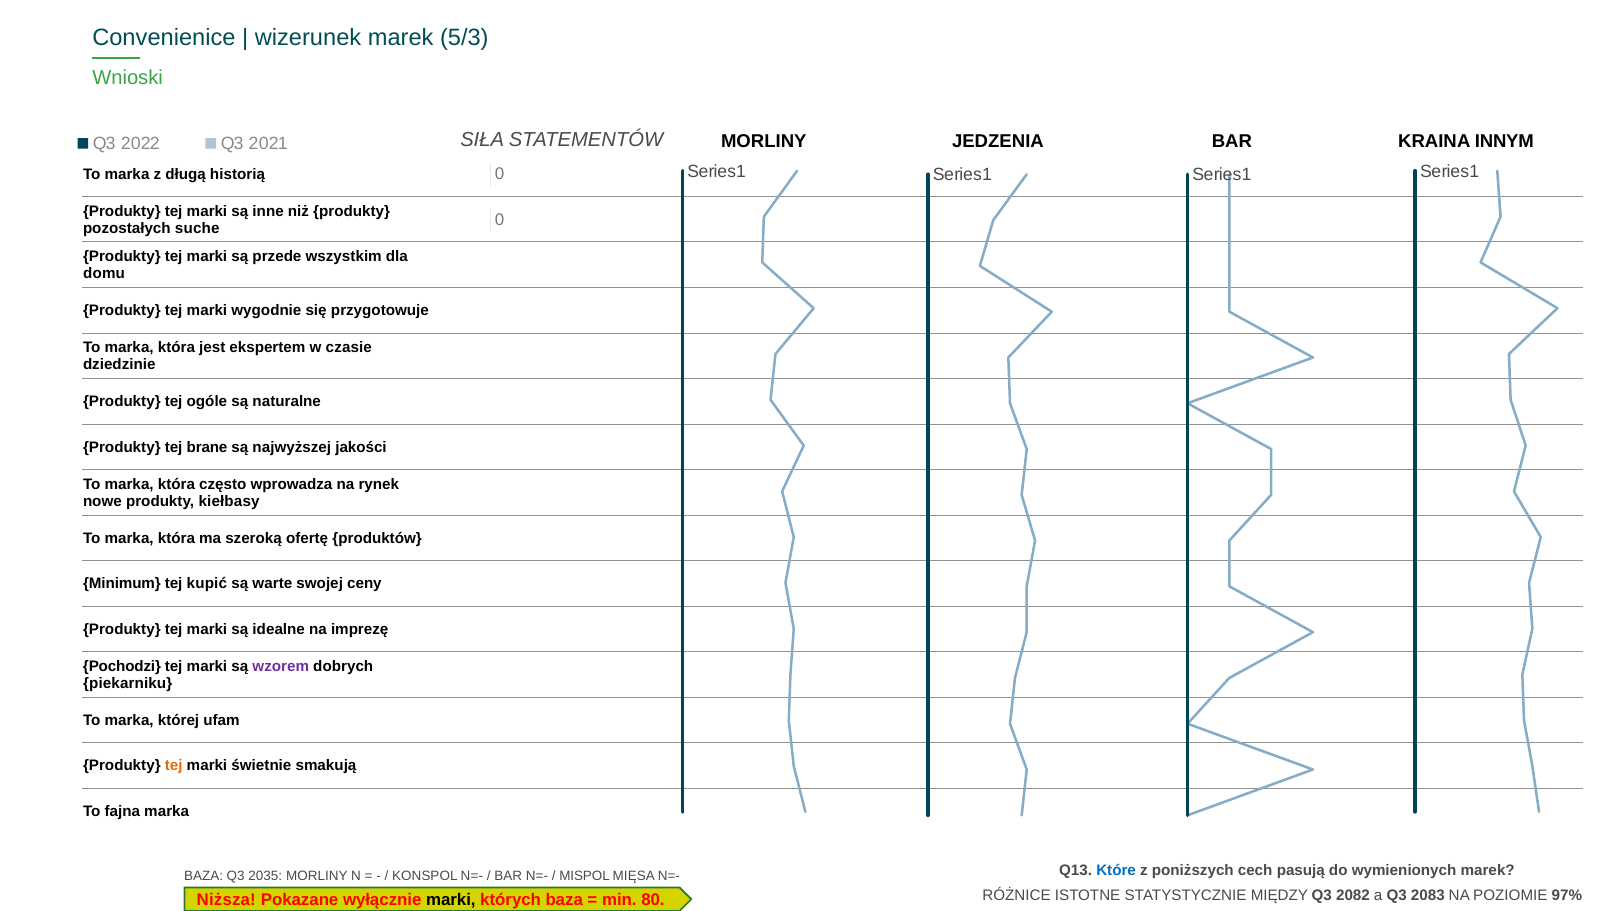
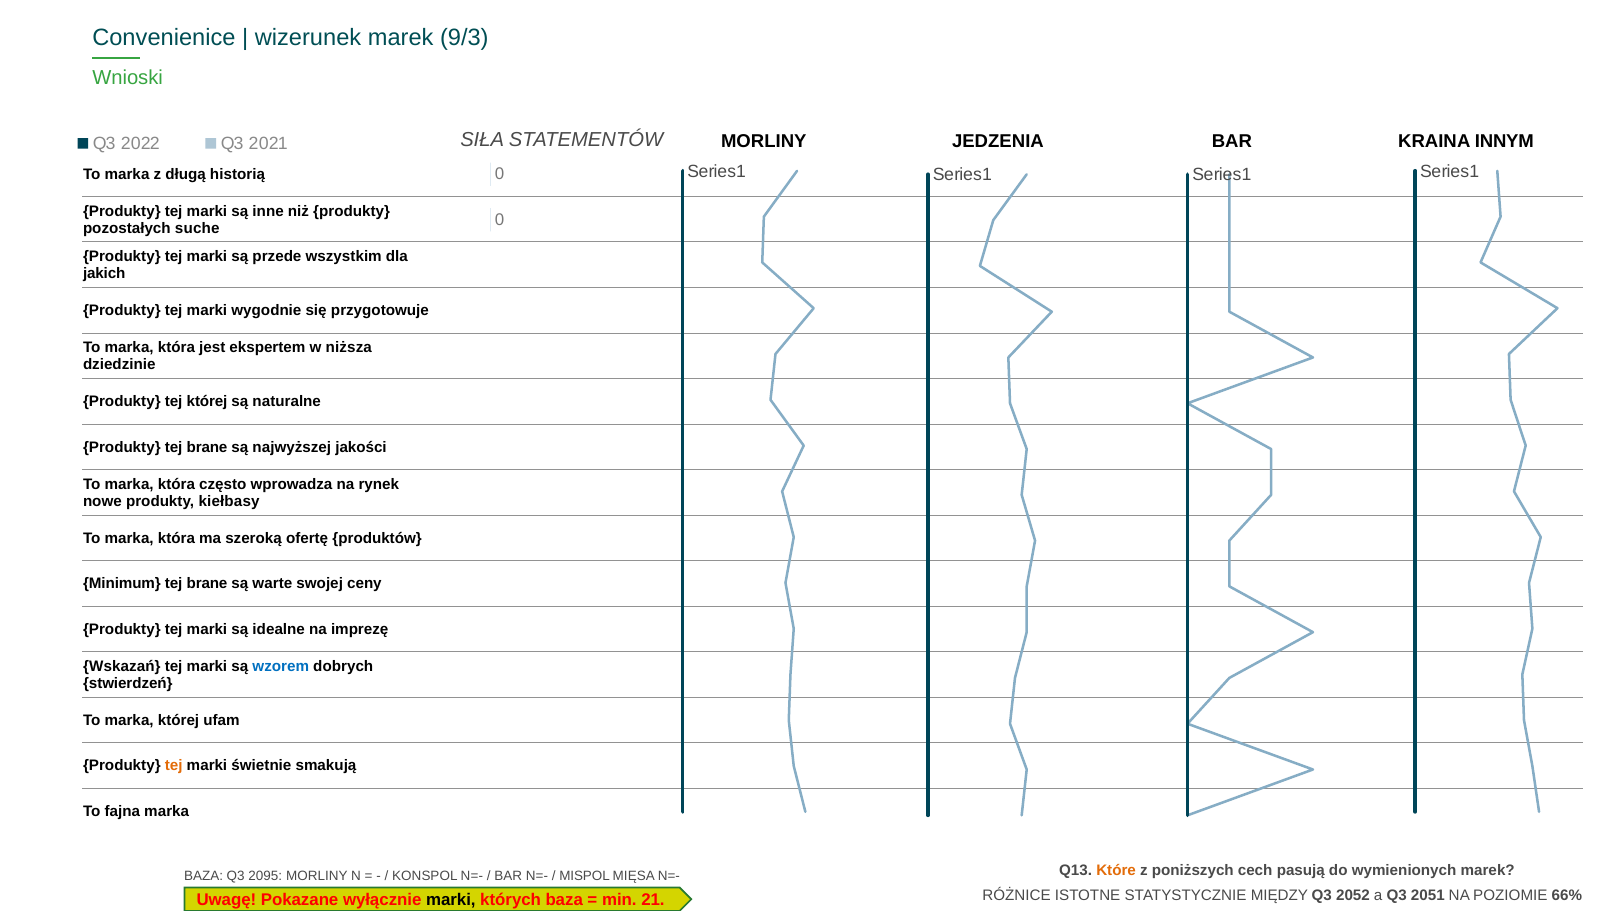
5/3: 5/3 -> 9/3 (464, 38)
domu: domu -> jakich (104, 274)
czasie: czasie -> niższa (349, 348)
tej ogóle: ogóle -> której (207, 402)
kupić: kupić -> brane (207, 584)
Pochodzi: Pochodzi -> Wskazań (122, 666)
wzorem colour: purple -> blue (281, 666)
piekarniku: piekarniku -> stwierdzeń (128, 683)
2035: 2035 -> 2095 (265, 875)
Które colour: blue -> orange (1116, 870)
2082: 2082 -> 2052 (1353, 896)
2083: 2083 -> 2051 (1428, 896)
97%: 97% -> 66% (1567, 896)
Niższa: Niższa -> Uwagę (226, 900)
80: 80 -> 21 (653, 900)
